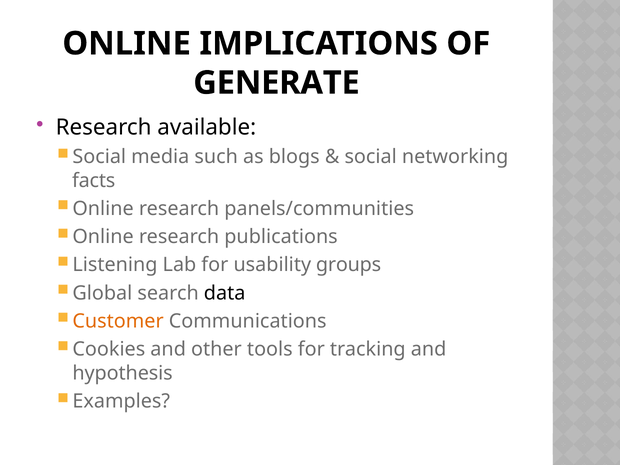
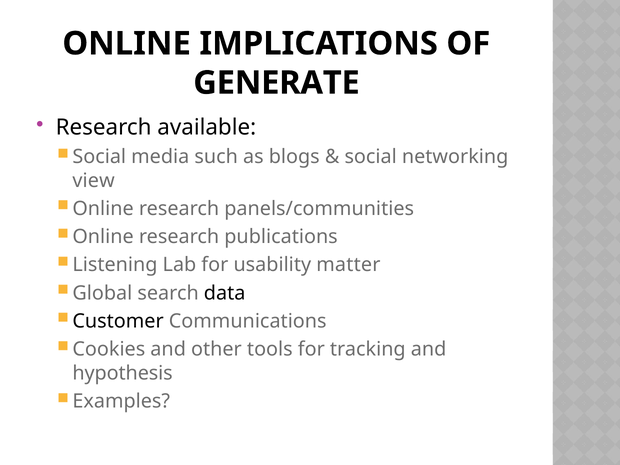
facts: facts -> view (94, 181)
groups: groups -> matter (348, 265)
Customer colour: orange -> black (118, 321)
